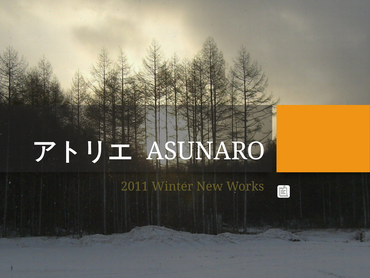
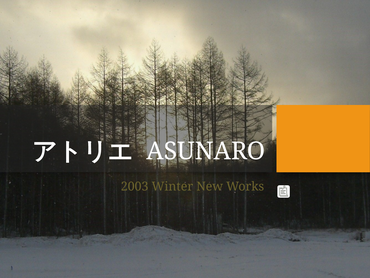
2011: 2011 -> 2003 (135, 186)
